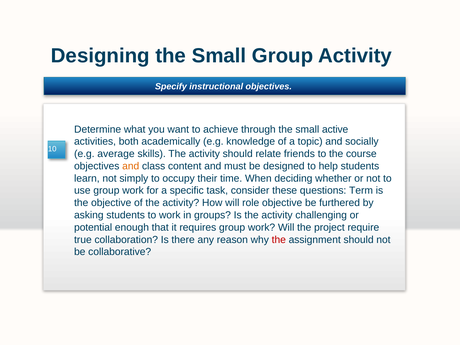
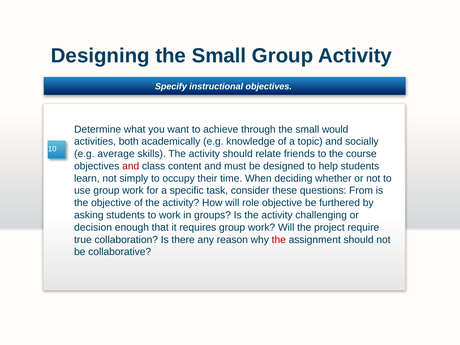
active: active -> would (335, 129)
and colour: orange -> red (131, 166)
Term: Term -> From (361, 191)
potential: potential -> decision (93, 227)
